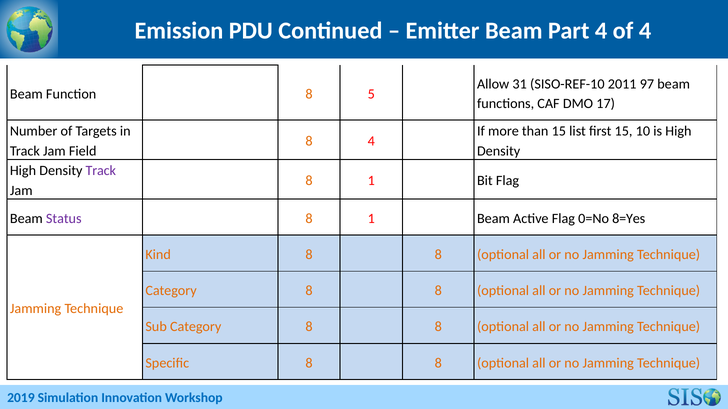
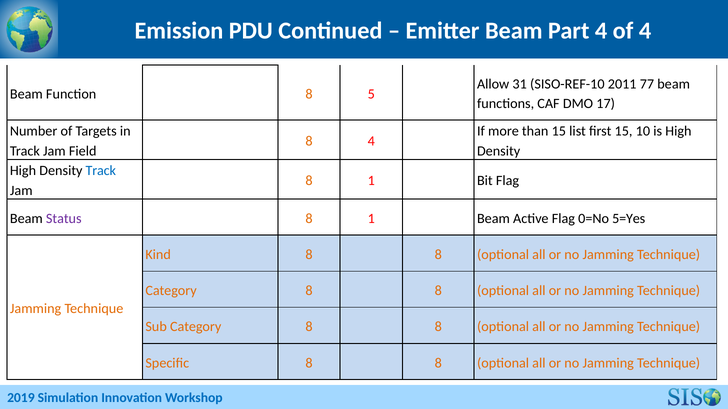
97: 97 -> 77 (647, 84)
Track colour: purple -> blue (101, 171)
8=Yes: 8=Yes -> 5=Yes (629, 219)
